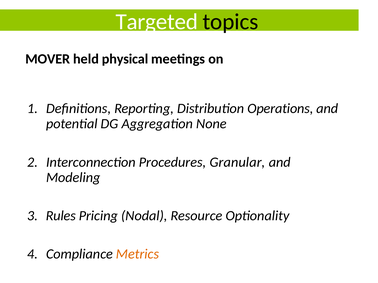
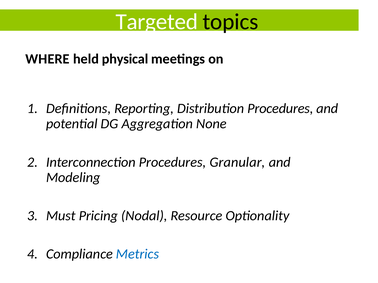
MOVER: MOVER -> WHERE (48, 59)
Distribution Operations: Operations -> Procedures (280, 109)
Rules: Rules -> Must (61, 216)
Metrics colour: orange -> blue (138, 255)
